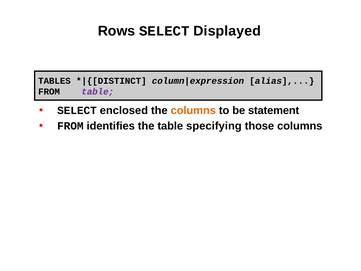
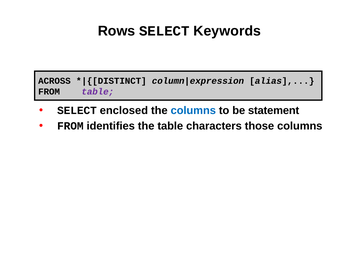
Displayed: Displayed -> Keywords (227, 31)
TABLES: TABLES -> ACROSS (54, 81)
columns colour: orange -> blue (193, 110)
specifying: specifying -> characters (214, 126)
